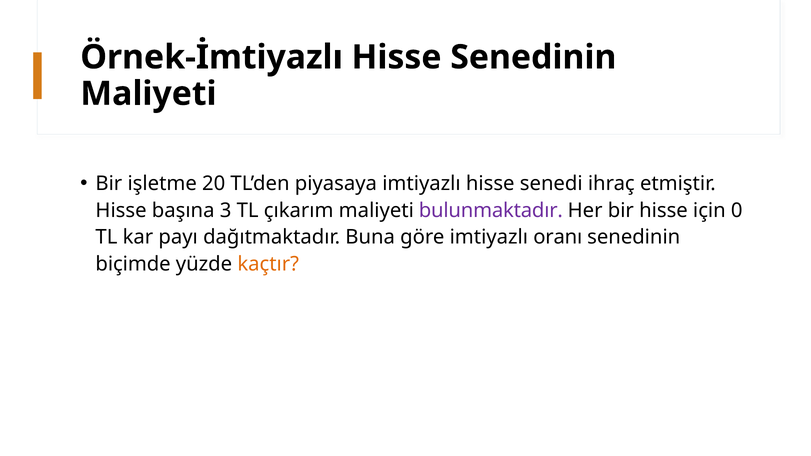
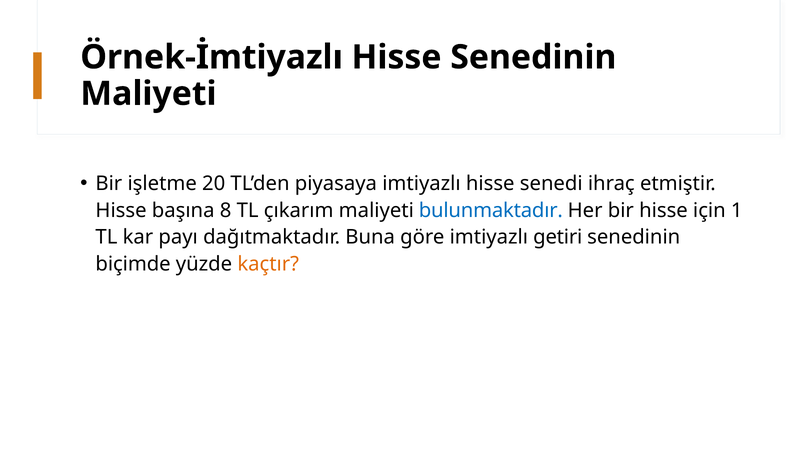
3: 3 -> 8 (226, 211)
bulunmaktadır colour: purple -> blue (491, 211)
0: 0 -> 1 (737, 211)
oranı: oranı -> getiri (558, 237)
